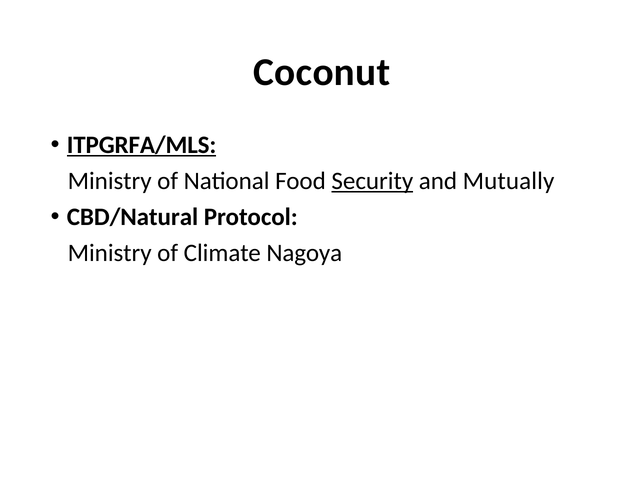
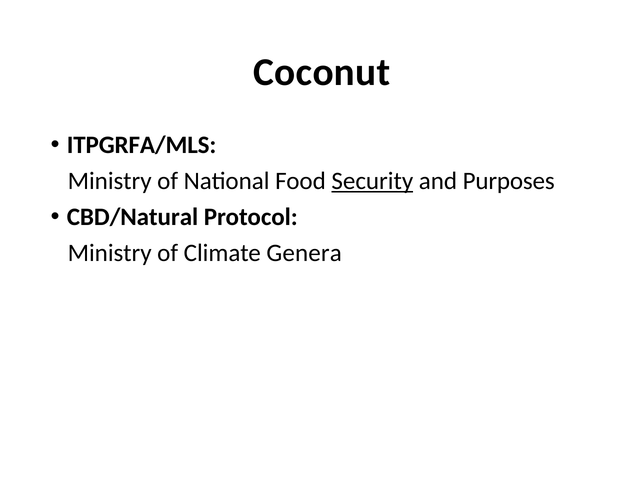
ITPGRFA/MLS underline: present -> none (142, 145)
Mutually: Mutually -> Purposes (509, 181)
Nagoya: Nagoya -> Genera (304, 253)
